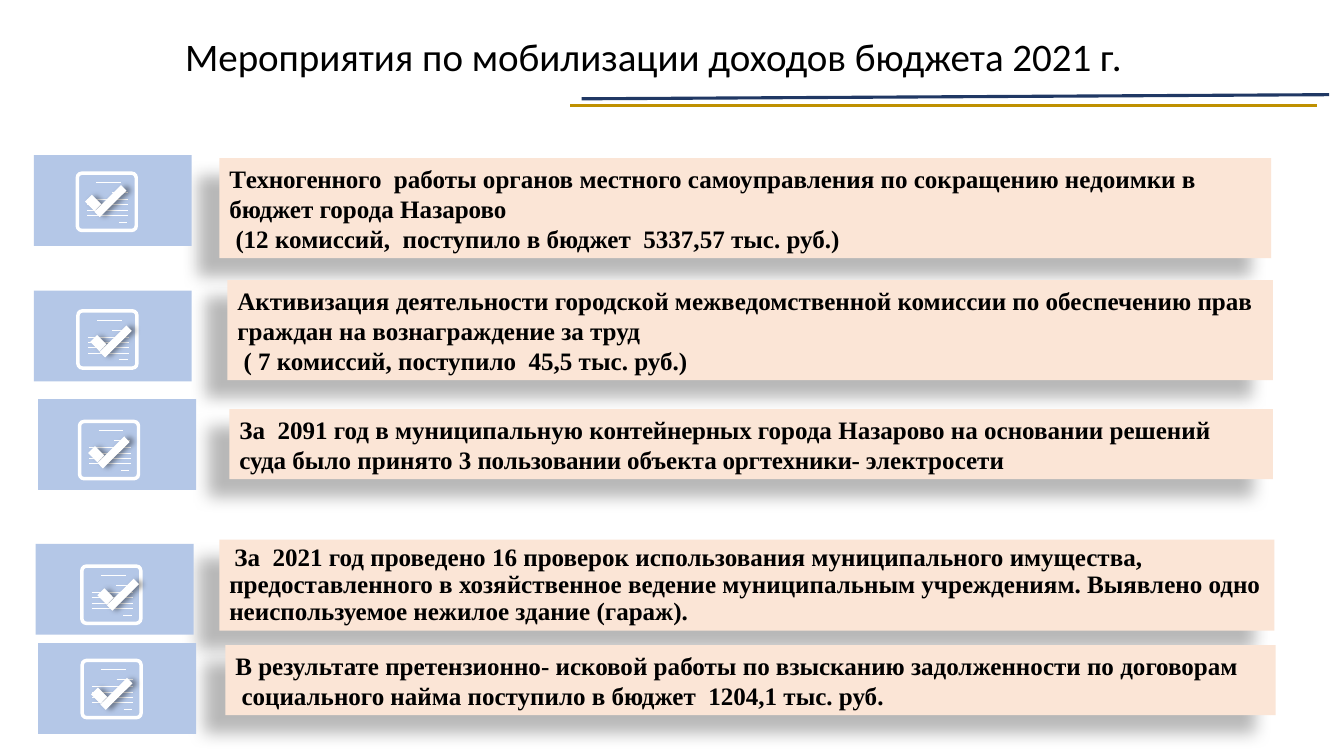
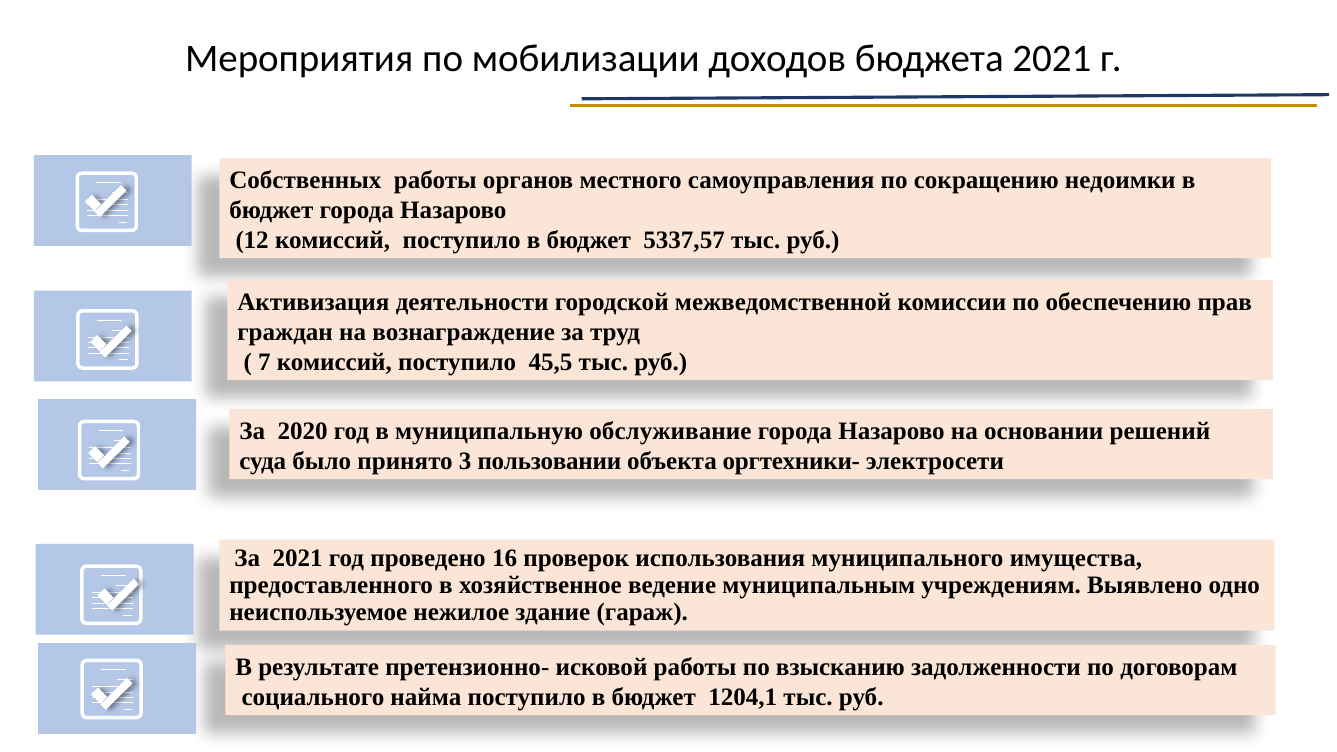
Техногенного: Техногенного -> Собственных (305, 180)
2091: 2091 -> 2020 (303, 431)
контейнерных: контейнерных -> обслуживание (670, 431)
